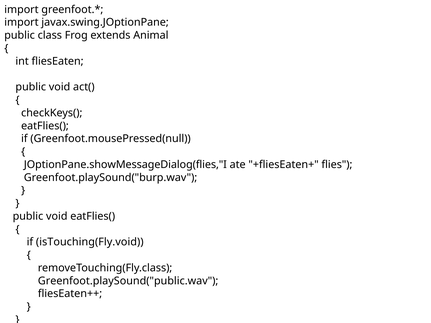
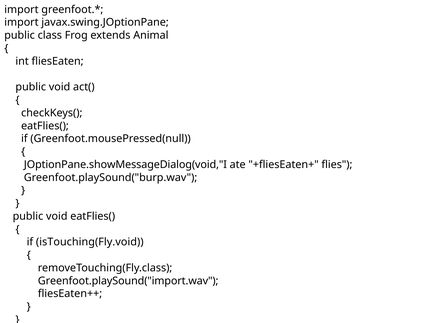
JOptionPane.showMessageDialog(flies,"I: JOptionPane.showMessageDialog(flies,"I -> JOptionPane.showMessageDialog(void,"I (125, 165)
Greenfoot.playSound("public.wav: Greenfoot.playSound("public.wav -> Greenfoot.playSound("import.wav (128, 281)
